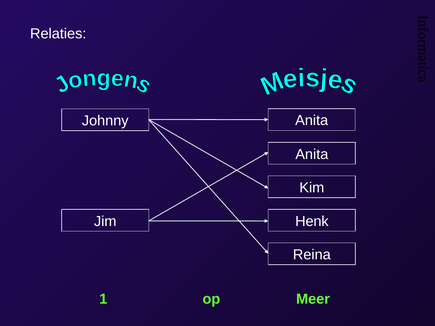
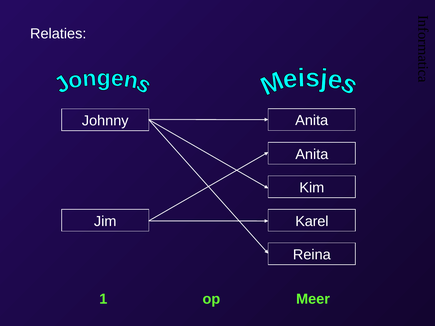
Henk: Henk -> Karel (312, 221)
